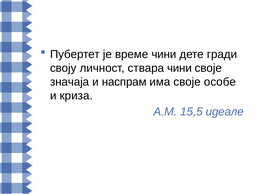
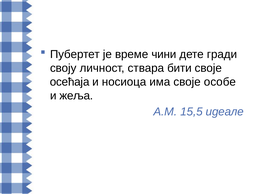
ствара чини: чини -> бити (179, 68)
значаја: значаја -> осећаја (70, 82)
наспрам: наспрам -> носиоца (124, 82)
криза: криза -> жеља (76, 96)
